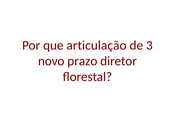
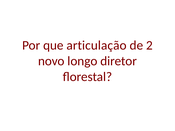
3: 3 -> 2 (149, 45)
prazo: prazo -> longo (82, 61)
